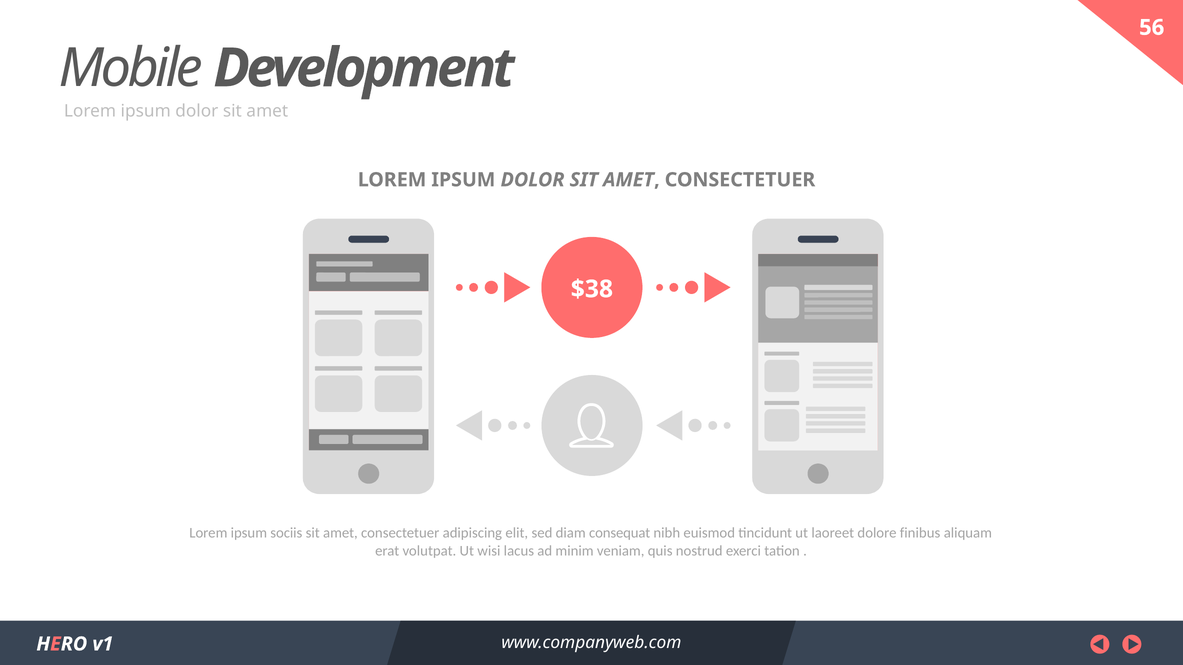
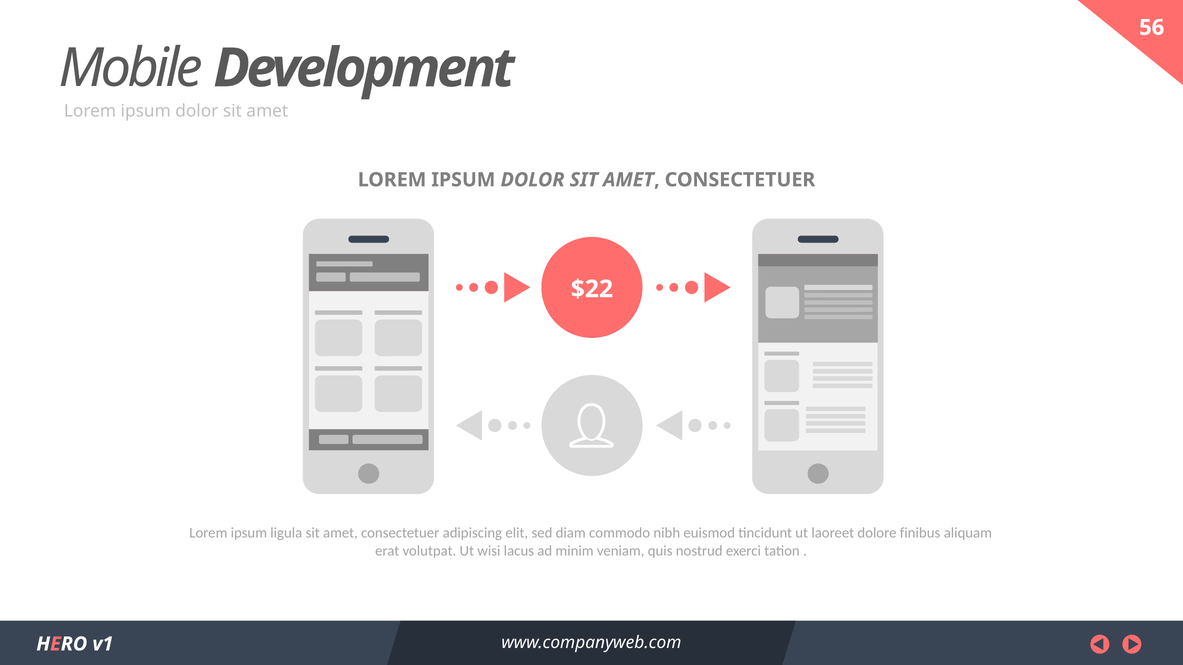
$38: $38 -> $22 (592, 289)
sociis: sociis -> ligula (286, 533)
consequat: consequat -> commodo (620, 533)
